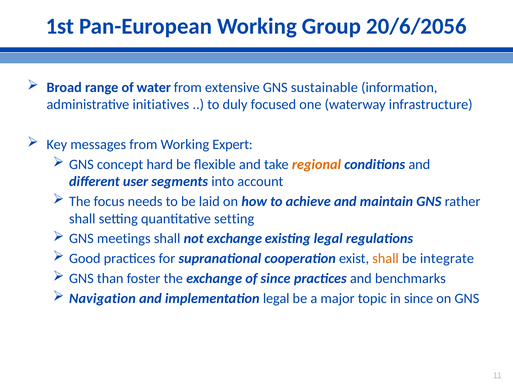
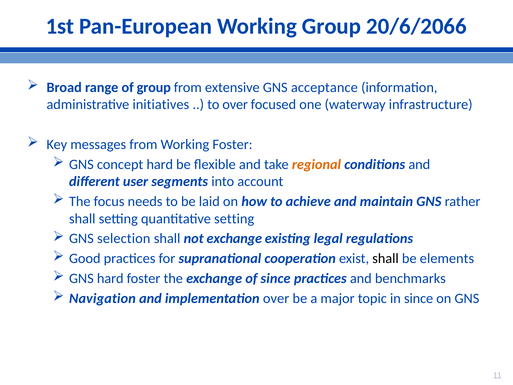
20/6/2056: 20/6/2056 -> 20/6/2066 (417, 26)
of water: water -> group (154, 87)
sustainable: sustainable -> acceptance (324, 87)
to duly: duly -> over (235, 104)
Working Expert: Expert -> Foster (232, 144)
meetings: meetings -> selection (124, 238)
shall colour: orange -> black (386, 258)
integrate: integrate -> elements (447, 258)
GNS than: than -> hard (110, 278)
implementation legal: legal -> over (276, 298)
